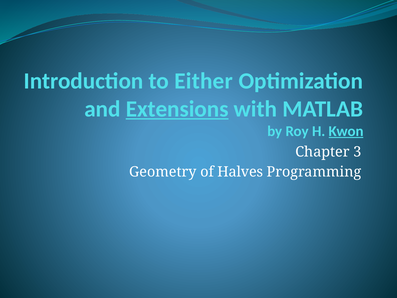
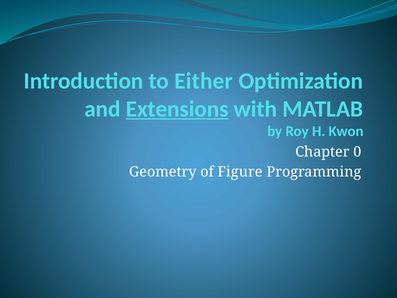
Kwon underline: present -> none (346, 131)
3: 3 -> 0 (357, 152)
Halves: Halves -> Figure (240, 172)
